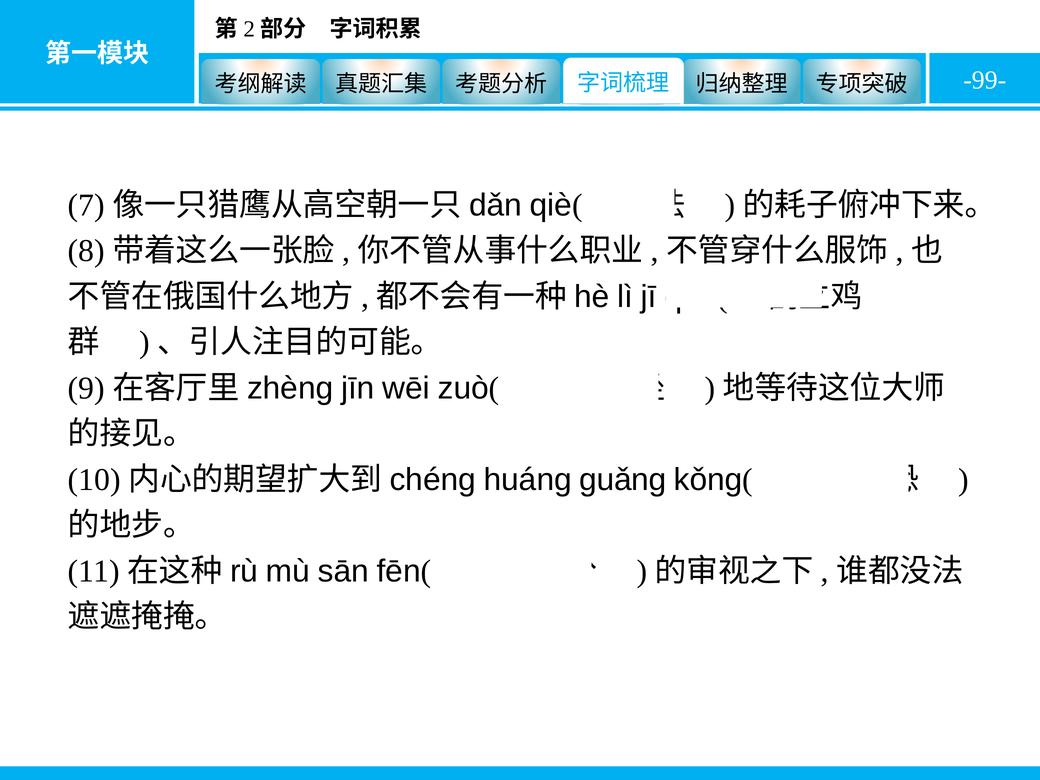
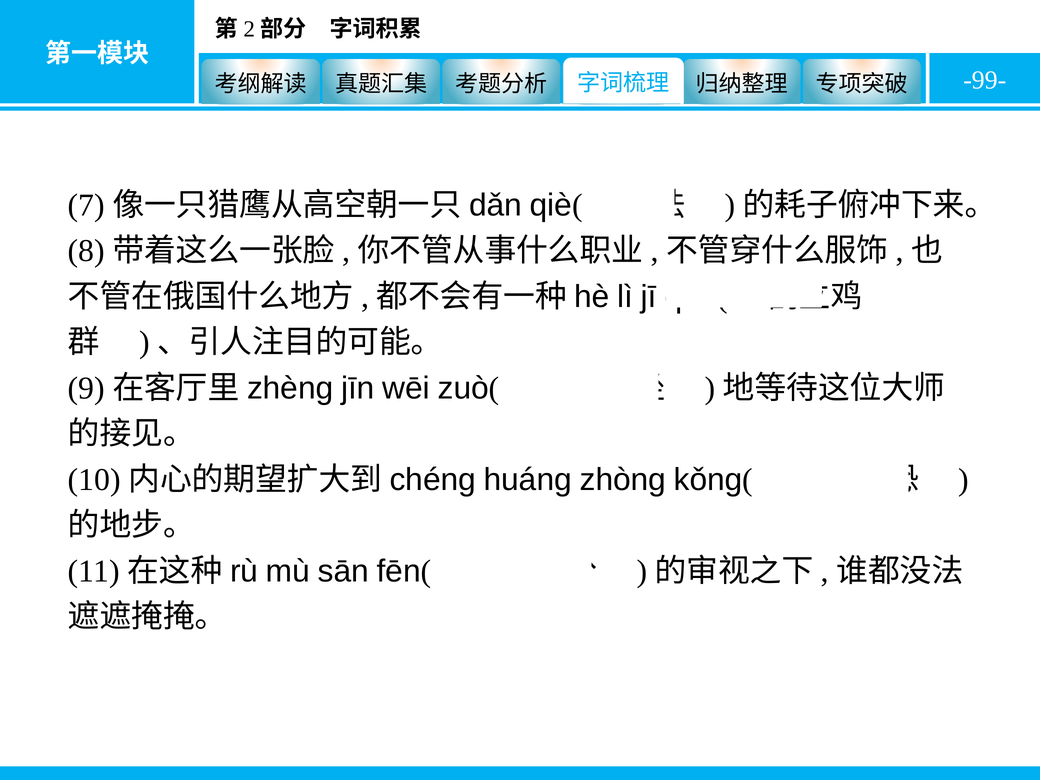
guǎng: guǎng -> zhòng (623, 480)
